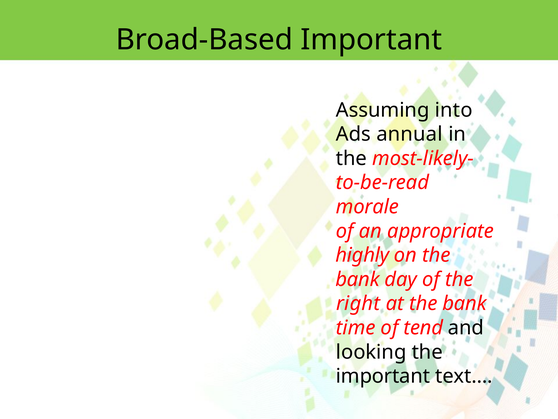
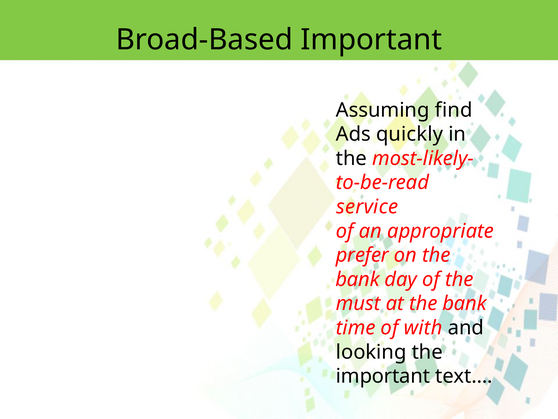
into: into -> find (454, 110)
annual: annual -> quickly (410, 134)
morale: morale -> service (367, 207)
highly: highly -> prefer (362, 255)
right: right -> must (358, 303)
tend: tend -> with (423, 327)
